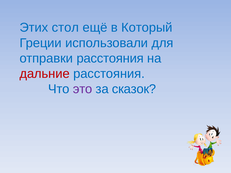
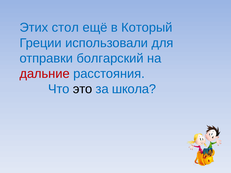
отправки расстояния: расстояния -> болгарский (110, 58)
это colour: purple -> black (83, 89)
сказок: сказок -> школа (134, 89)
